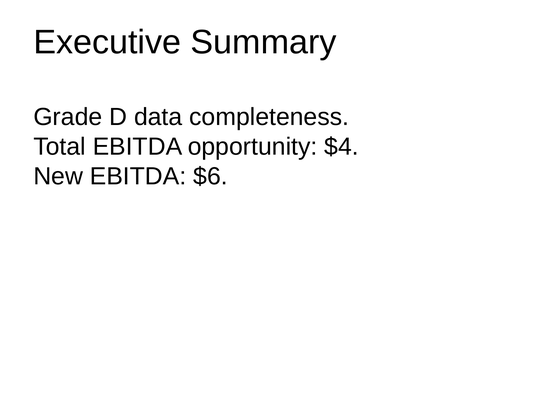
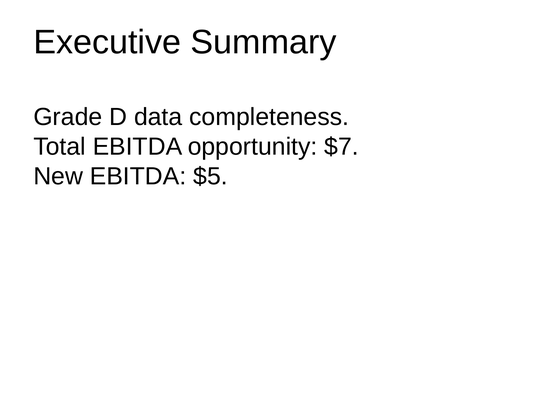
$4: $4 -> $7 (341, 147)
$6: $6 -> $5 (211, 177)
